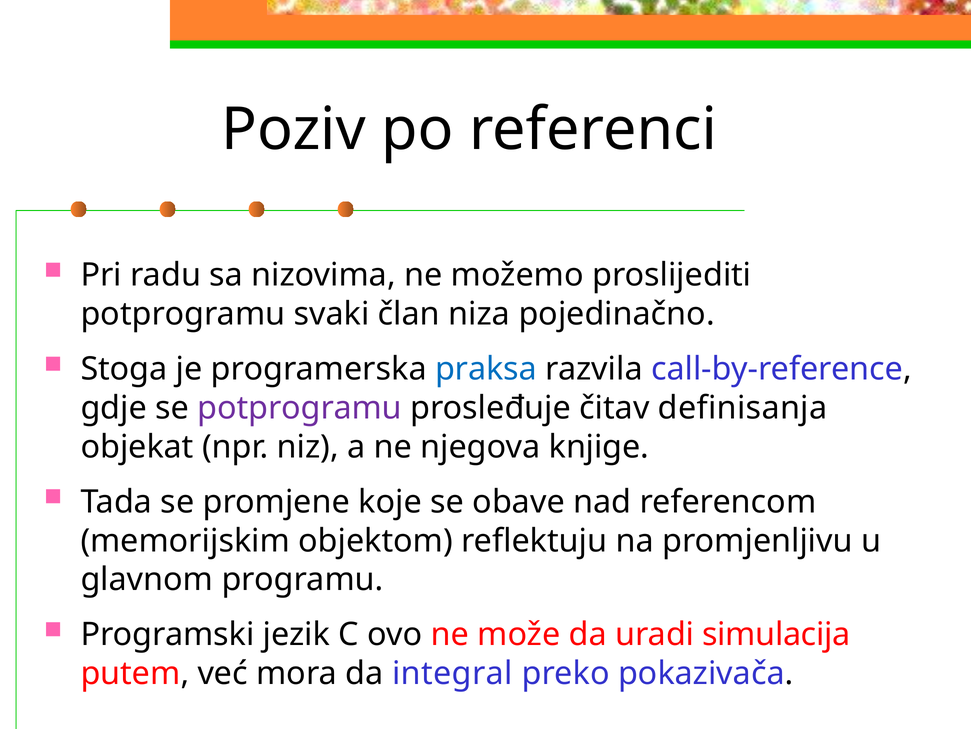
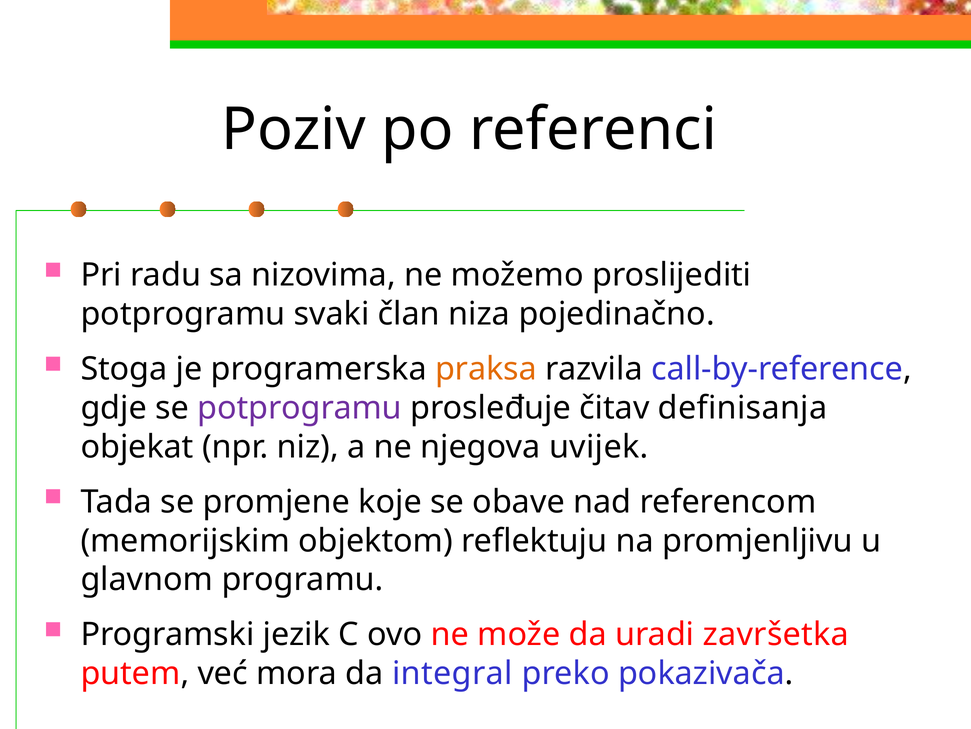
praksa colour: blue -> orange (486, 369)
knjige: knjige -> uvijek (599, 446)
simulacija: simulacija -> završetka (776, 634)
